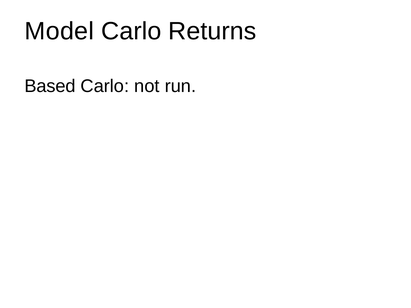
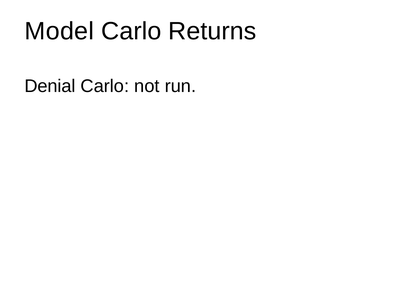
Based: Based -> Denial (50, 86)
